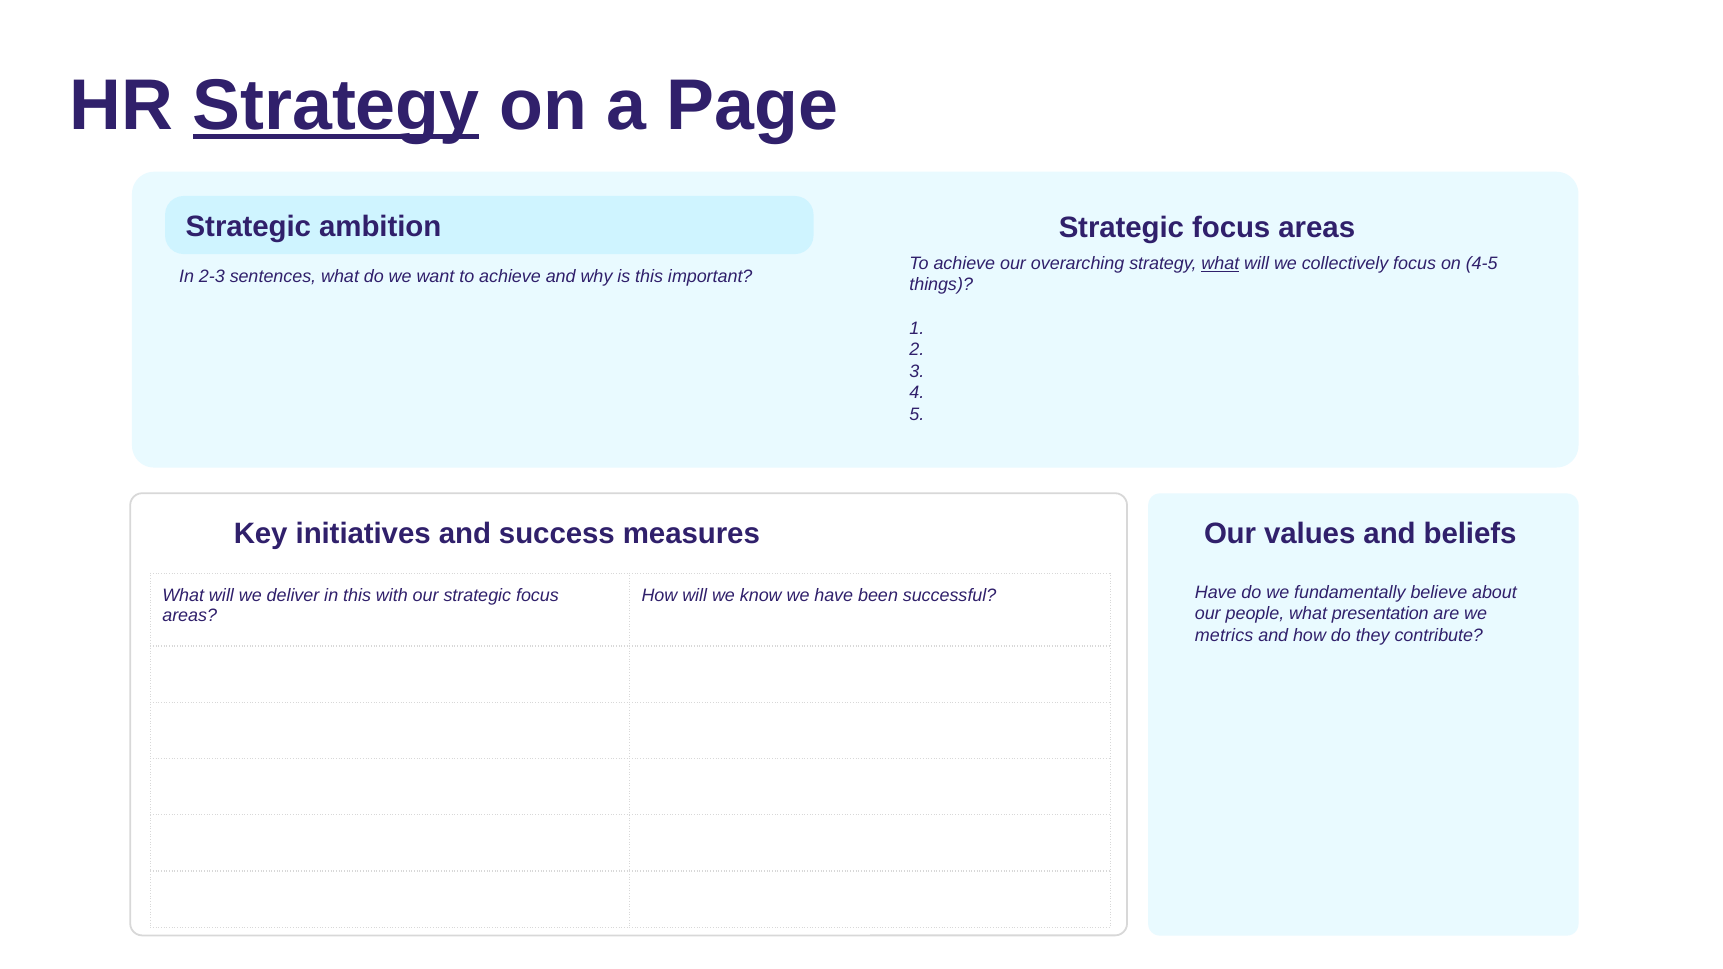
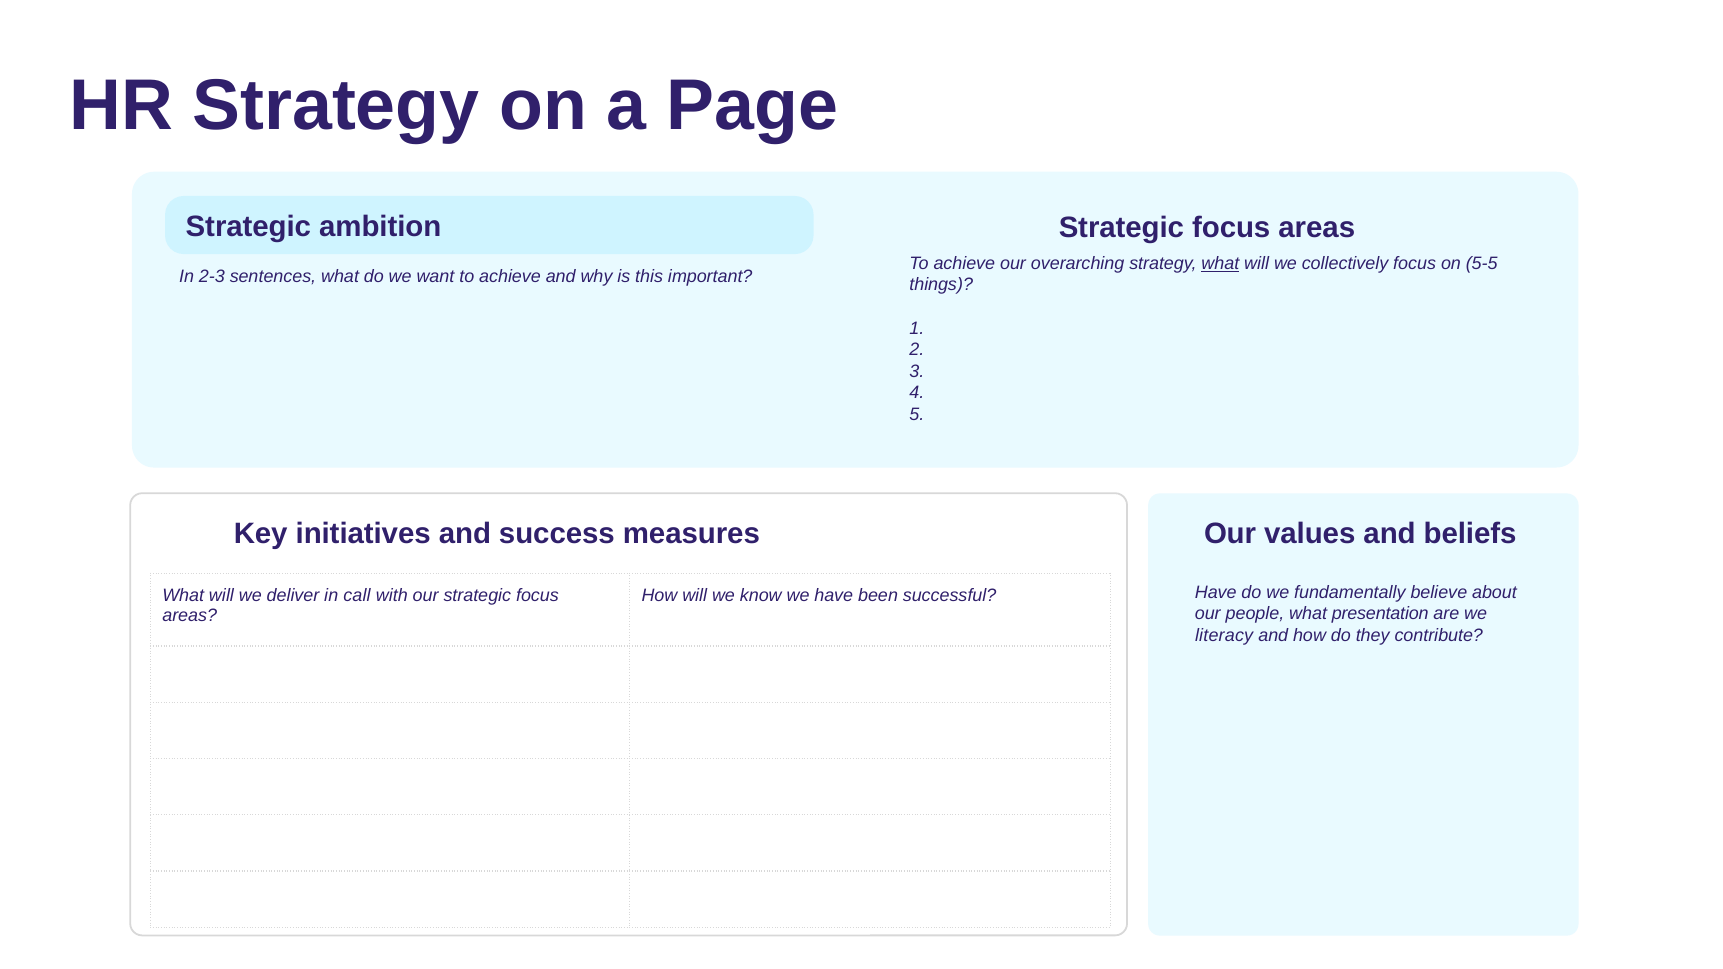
Strategy underline: present -> none (336, 106)
4-5: 4-5 -> 5-5 (1482, 264)
in this: this -> call (357, 595)
metrics: metrics -> literacy (1224, 636)
